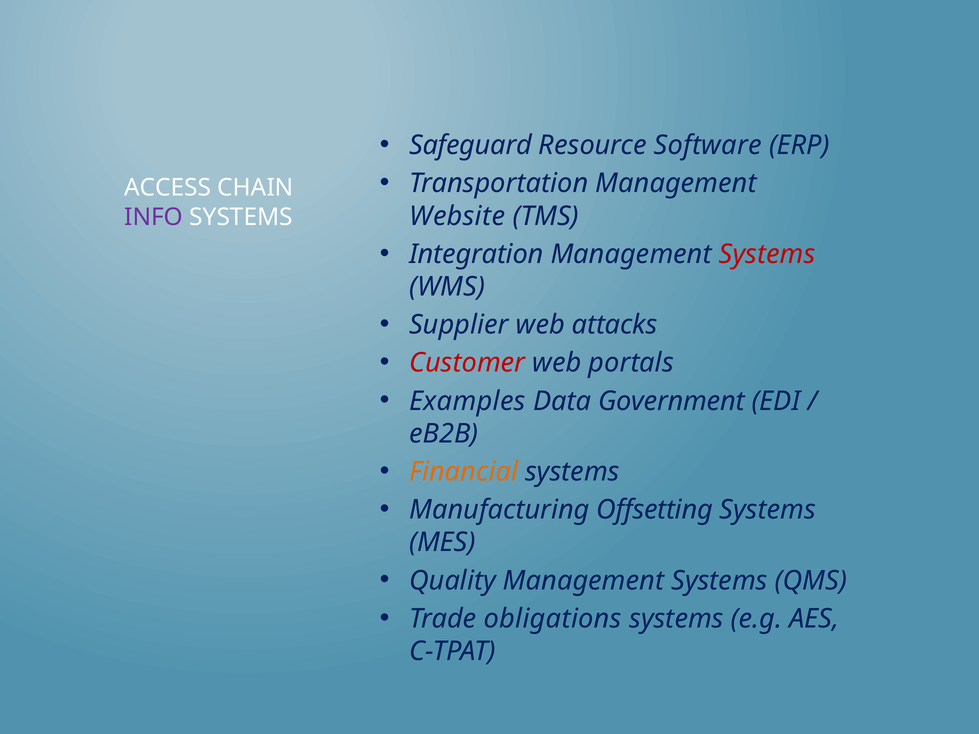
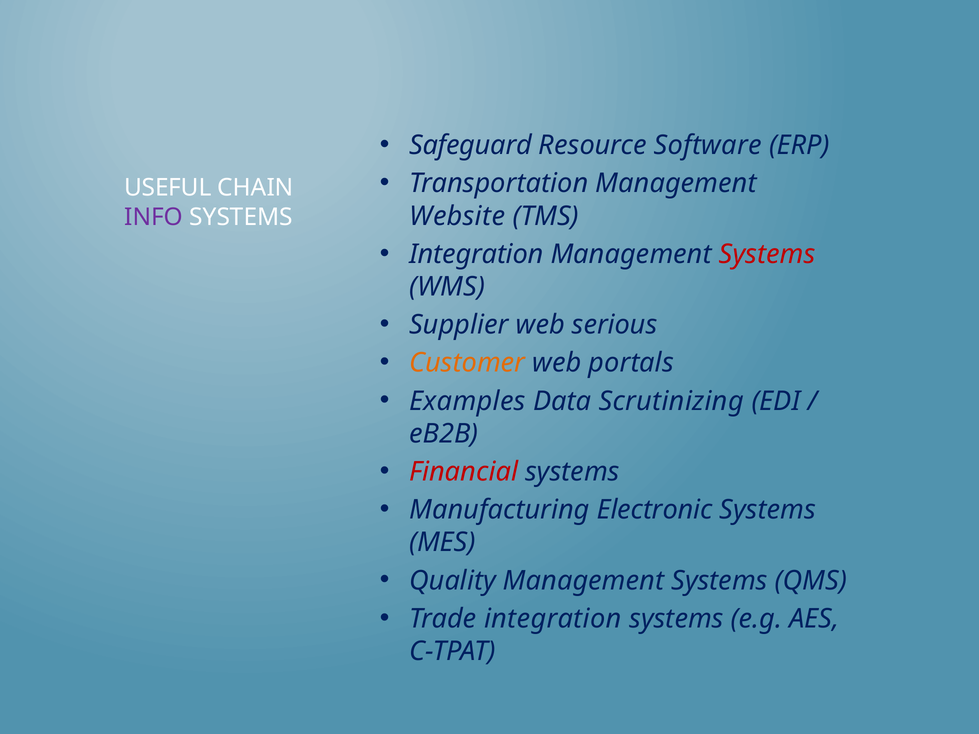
ACCESS: ACCESS -> USEFUL (168, 188)
attacks: attacks -> serious (615, 325)
Customer colour: red -> orange (467, 363)
Government: Government -> Scrutinizing (671, 401)
Financial colour: orange -> red (464, 472)
Offsetting: Offsetting -> Electronic (655, 510)
Trade obligations: obligations -> integration (553, 619)
